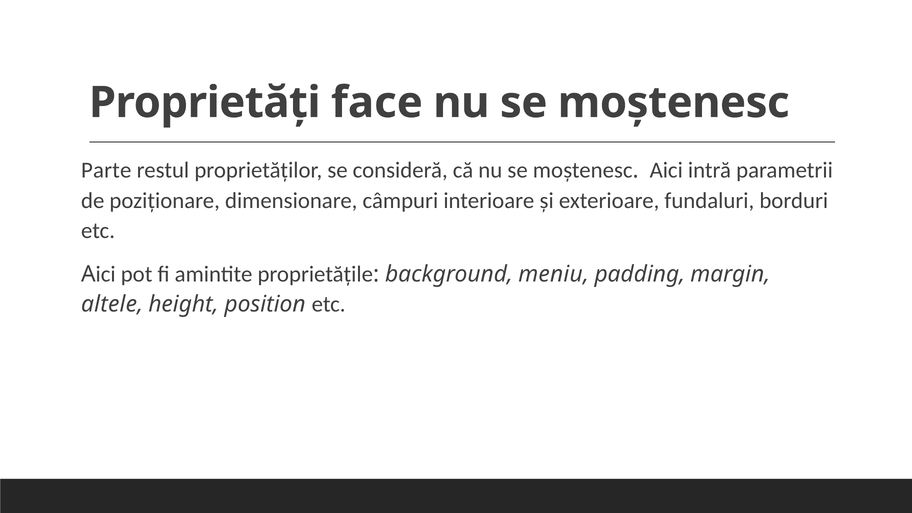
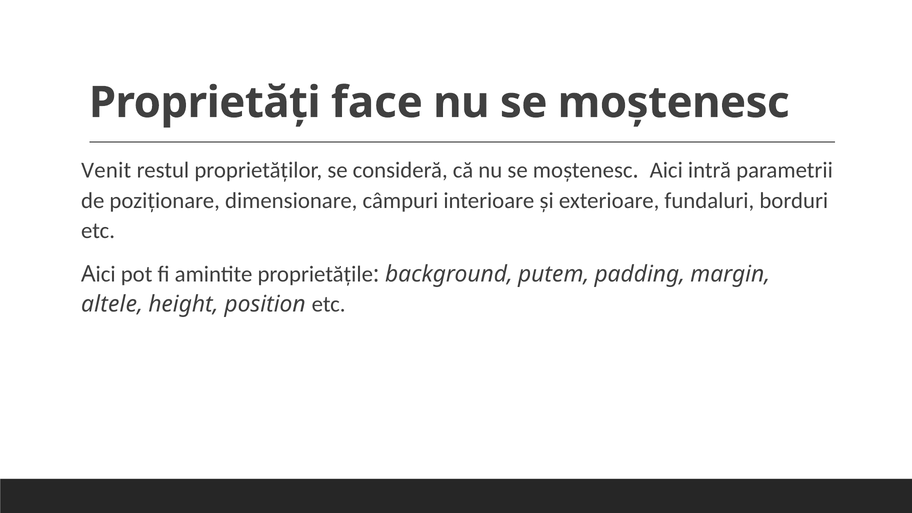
Parte: Parte -> Venit (106, 170)
meniu: meniu -> putem (554, 274)
